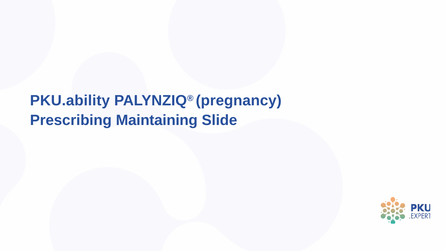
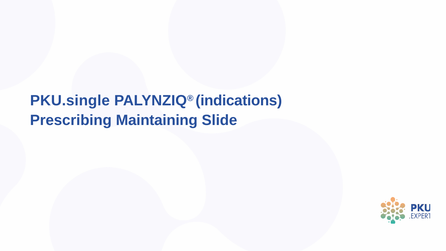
PKU.ability: PKU.ability -> PKU.single (70, 101)
pregnancy: pregnancy -> indications (239, 101)
